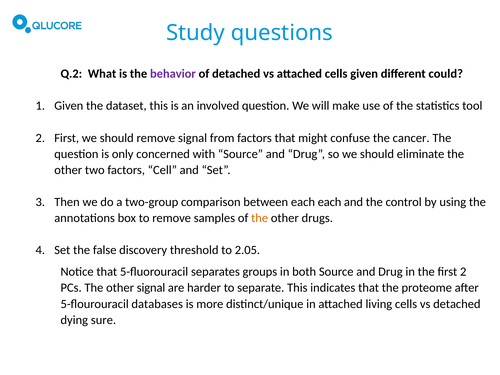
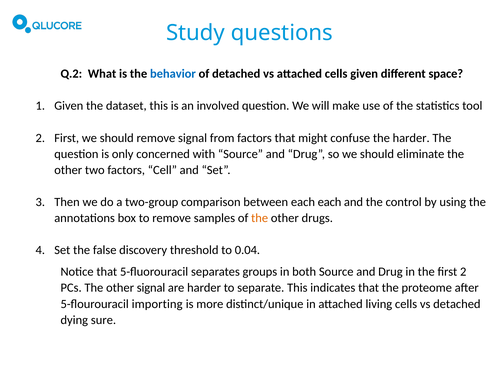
behavior colour: purple -> blue (173, 74)
could: could -> space (446, 74)
the cancer: cancer -> harder (411, 138)
2.05: 2.05 -> 0.04 (247, 250)
databases: databases -> importing (157, 304)
